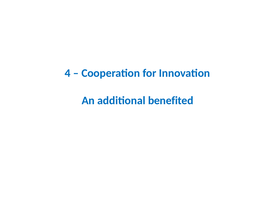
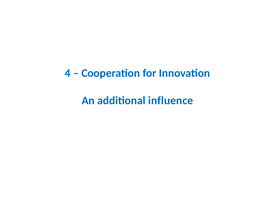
benefited: benefited -> influence (171, 101)
